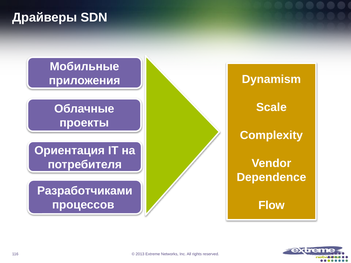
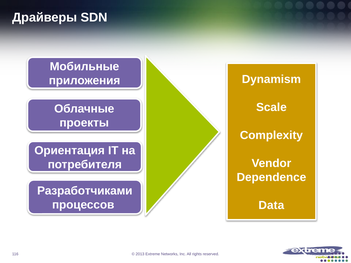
Flow: Flow -> Data (271, 206)
